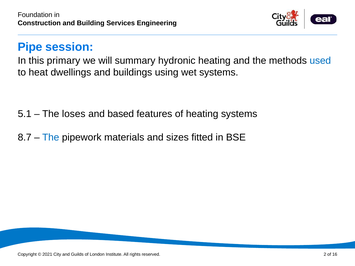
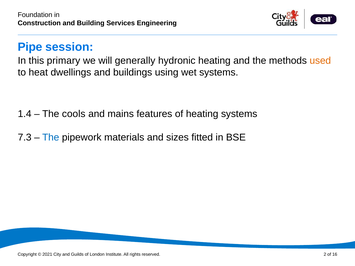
summary: summary -> generally (135, 61)
used colour: blue -> orange (320, 61)
5.1: 5.1 -> 1.4 (25, 114)
loses: loses -> cools (74, 114)
based: based -> mains (121, 114)
8.7: 8.7 -> 7.3 (25, 138)
